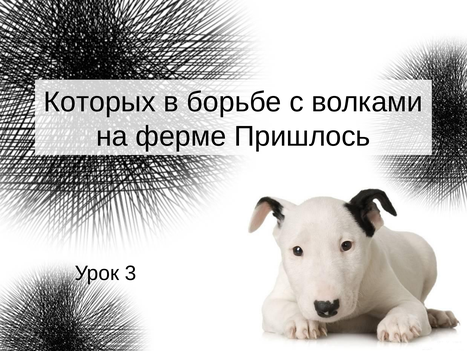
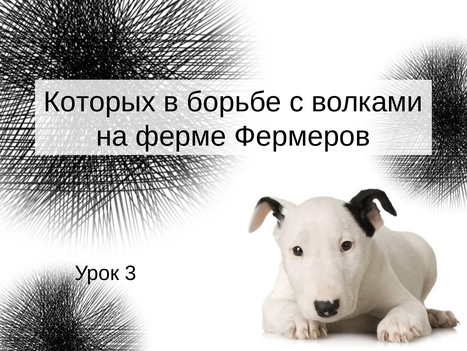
Пришлось: Пришлось -> Фермеров (302, 136)
